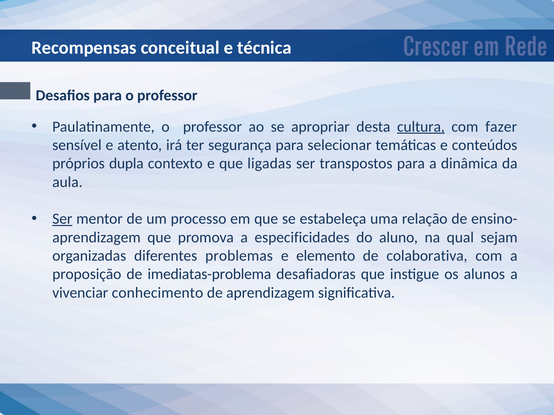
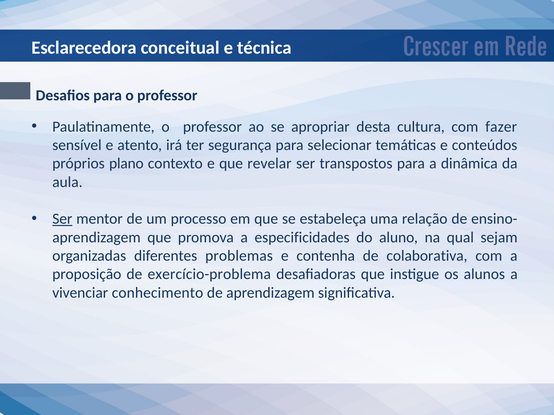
Recompensas: Recompensas -> Esclarecedora (84, 48)
cultura underline: present -> none (421, 127)
dupla: dupla -> plano (126, 164)
ligadas: ligadas -> revelar (269, 164)
elemento: elemento -> contenha (326, 256)
imediatas-problema: imediatas-problema -> exercício-problema (209, 275)
